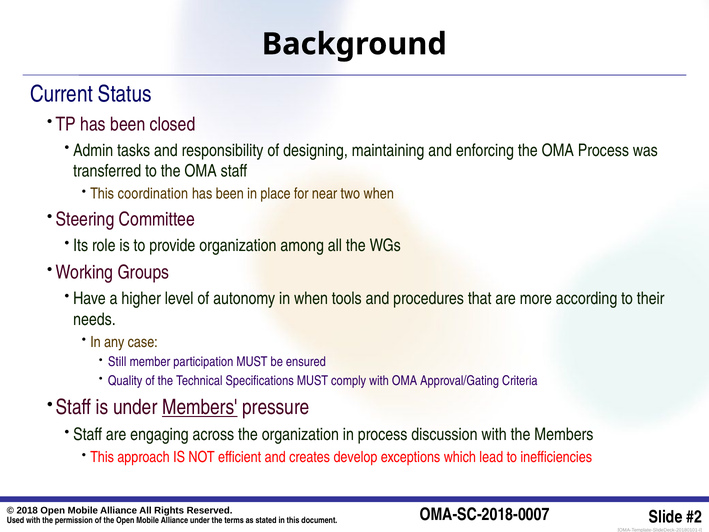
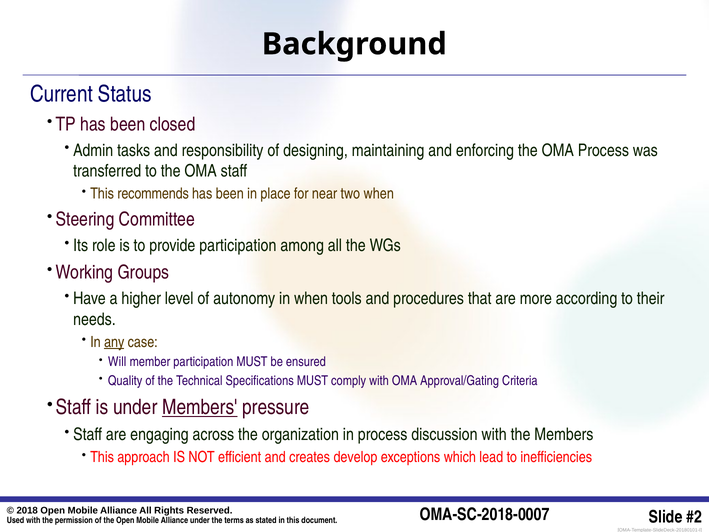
coordination: coordination -> recommends (153, 194)
provide organization: organization -> participation (238, 246)
any underline: none -> present (114, 342)
Still: Still -> Will (117, 362)
